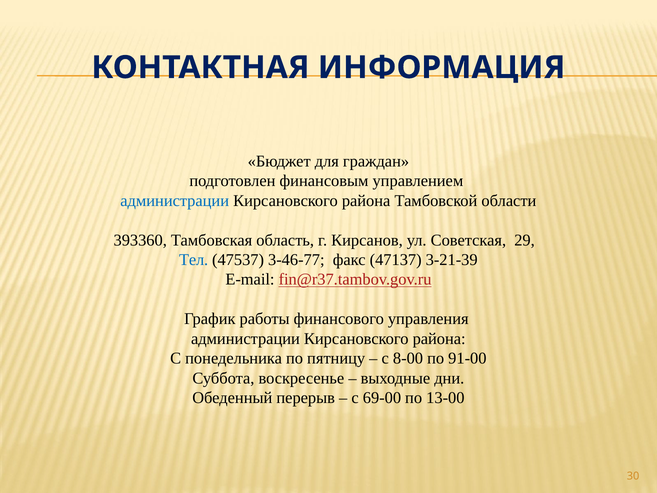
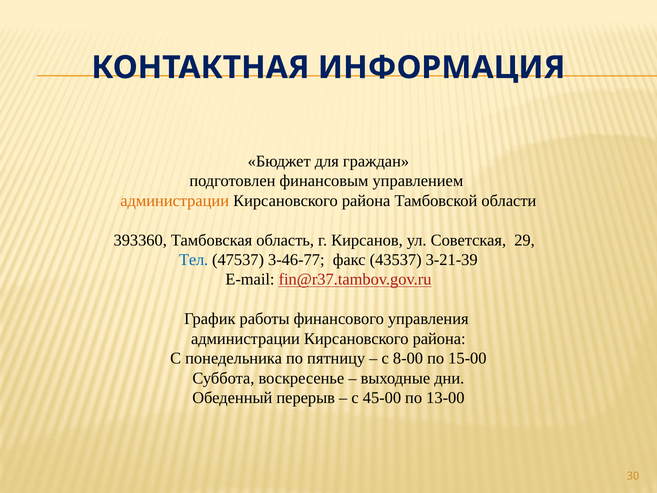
администрации colour: blue -> orange (175, 201)
47137: 47137 -> 43537 (396, 260)
91-00: 91-00 -> 15-00 (467, 358)
69-00: 69-00 -> 45-00 (382, 398)
